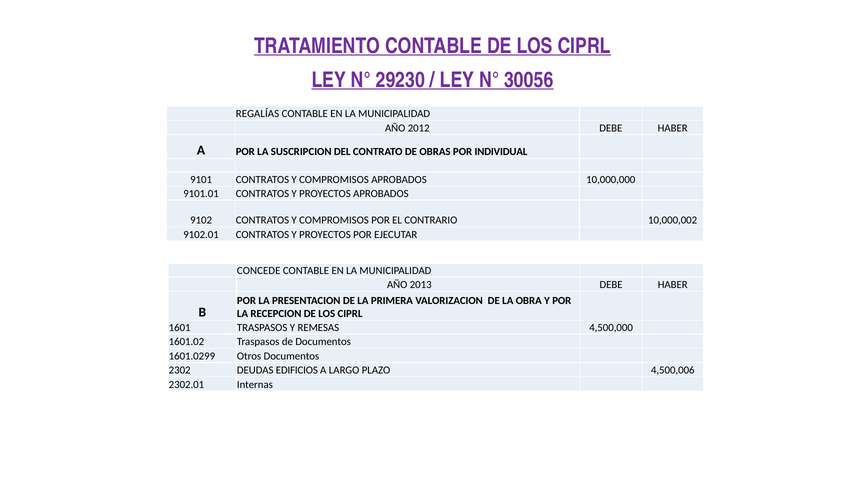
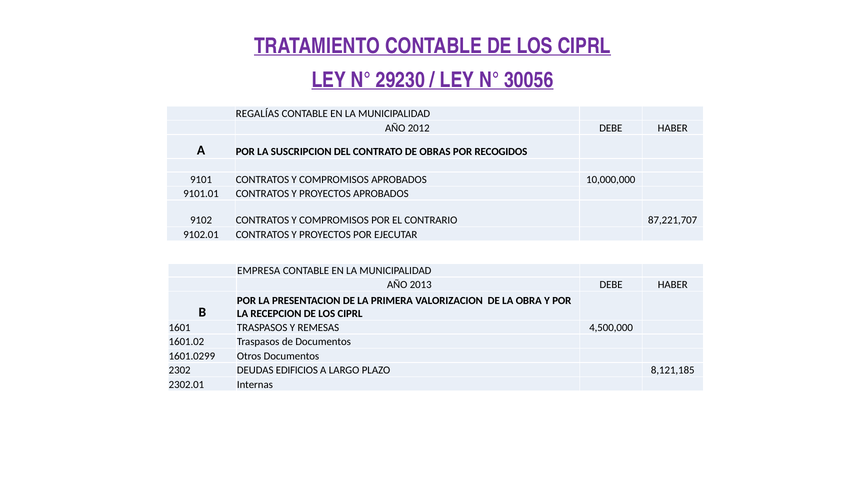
INDIVIDUAL: INDIVIDUAL -> RECOGIDOS (501, 152)
10,000,002: 10,000,002 -> 87,221,707 (673, 221)
CONCEDE: CONCEDE -> EMPRESA (259, 271)
4,500,006: 4,500,006 -> 8,121,185 (673, 371)
